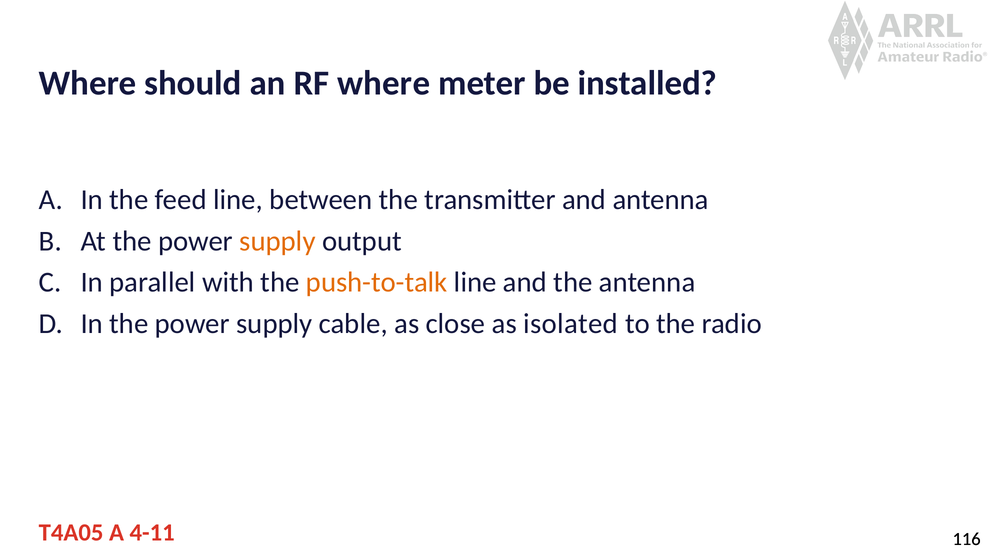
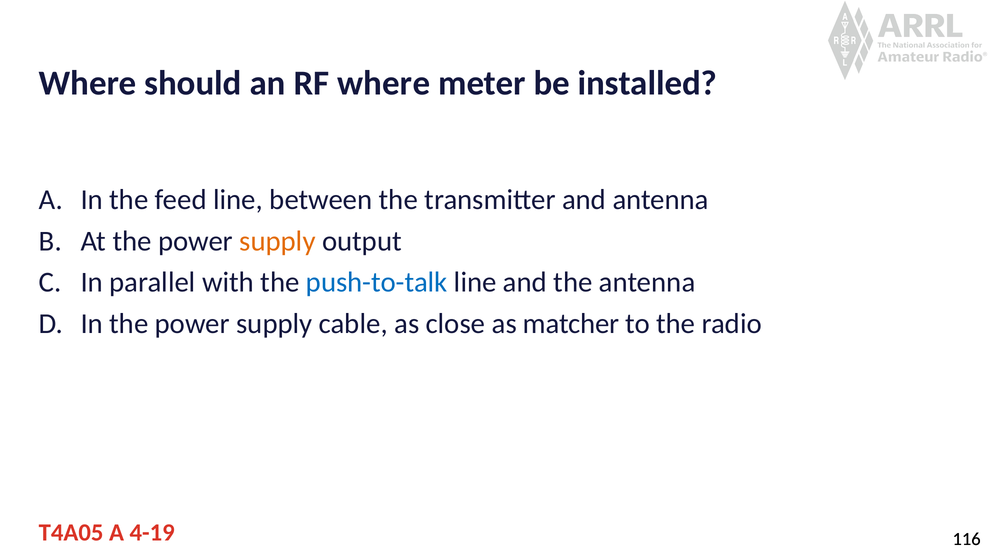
push-to-talk colour: orange -> blue (377, 282)
isolated: isolated -> matcher (571, 324)
4-11: 4-11 -> 4-19 (152, 532)
